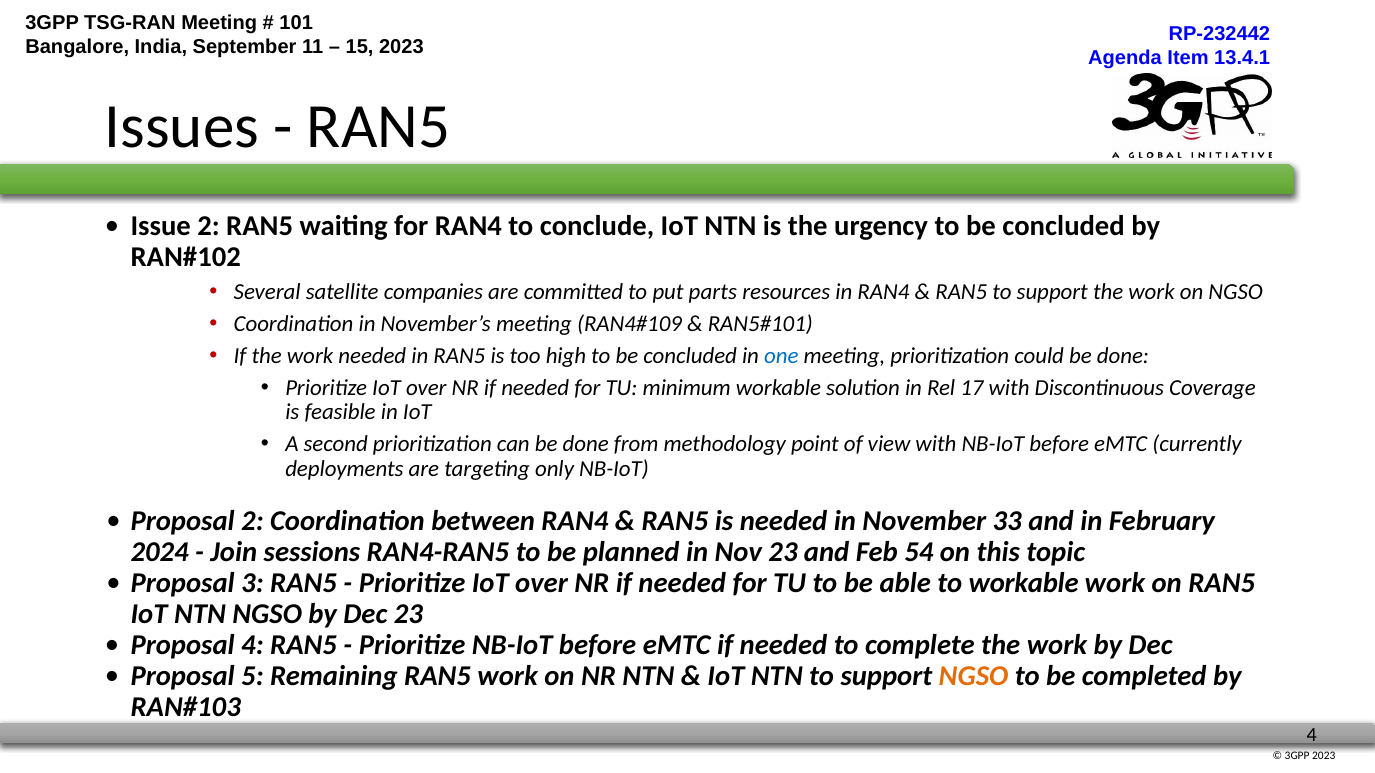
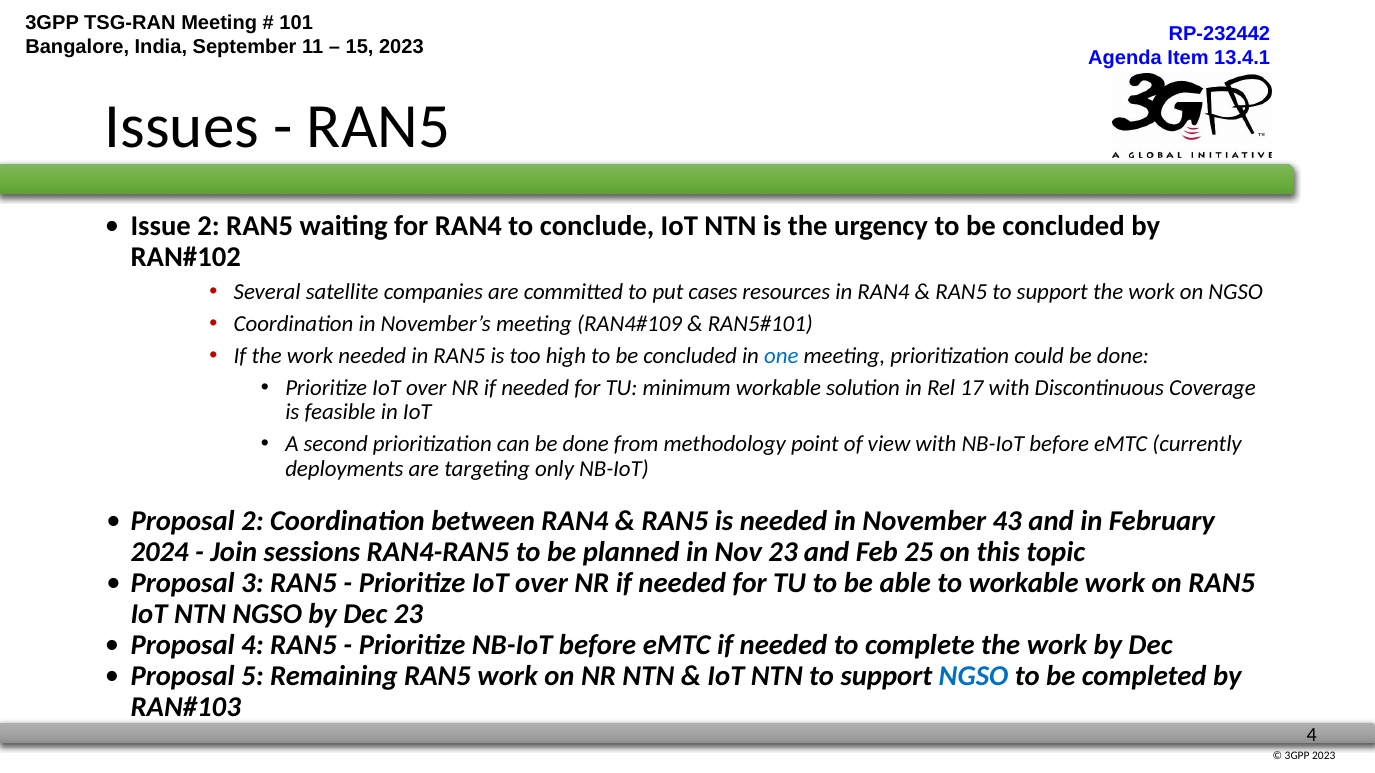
parts: parts -> cases (713, 292)
33: 33 -> 43 (1007, 522)
54: 54 -> 25 (919, 553)
NGSO colour: orange -> blue (974, 676)
